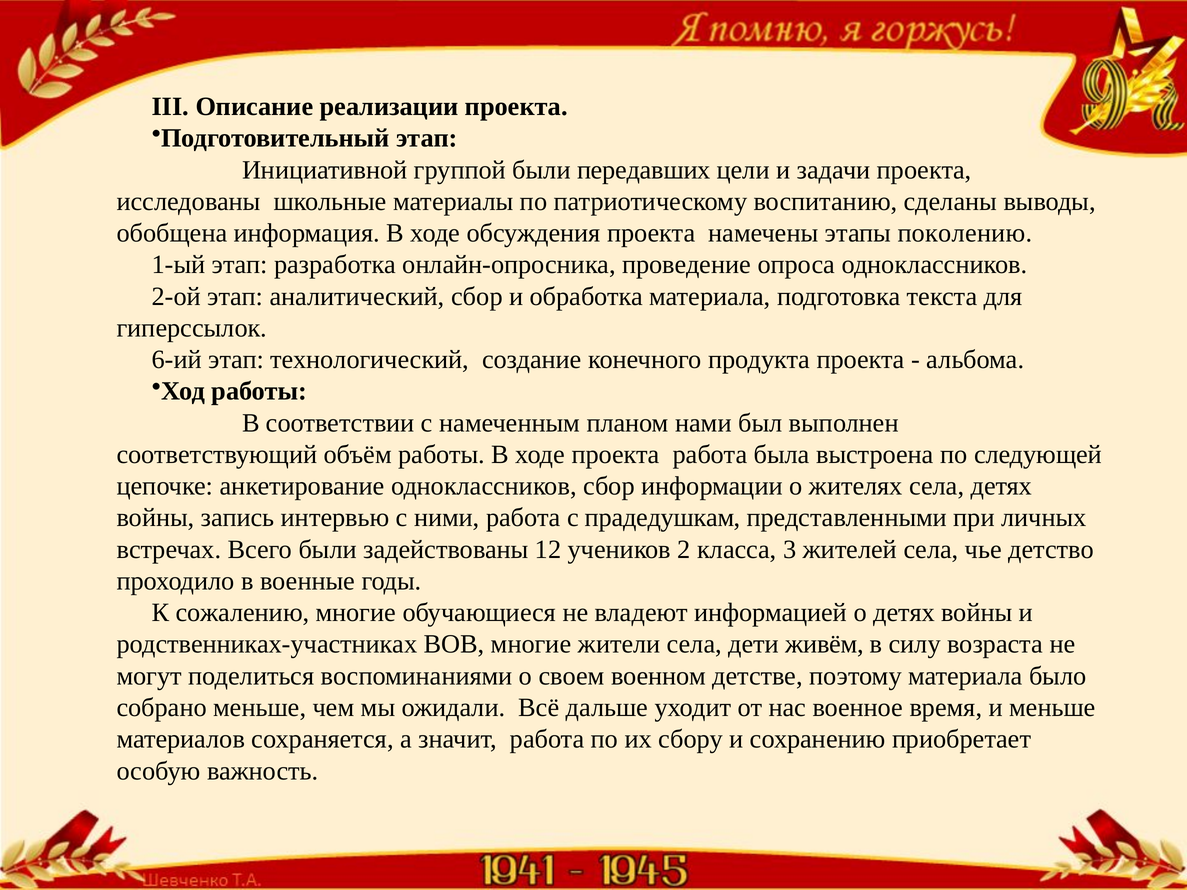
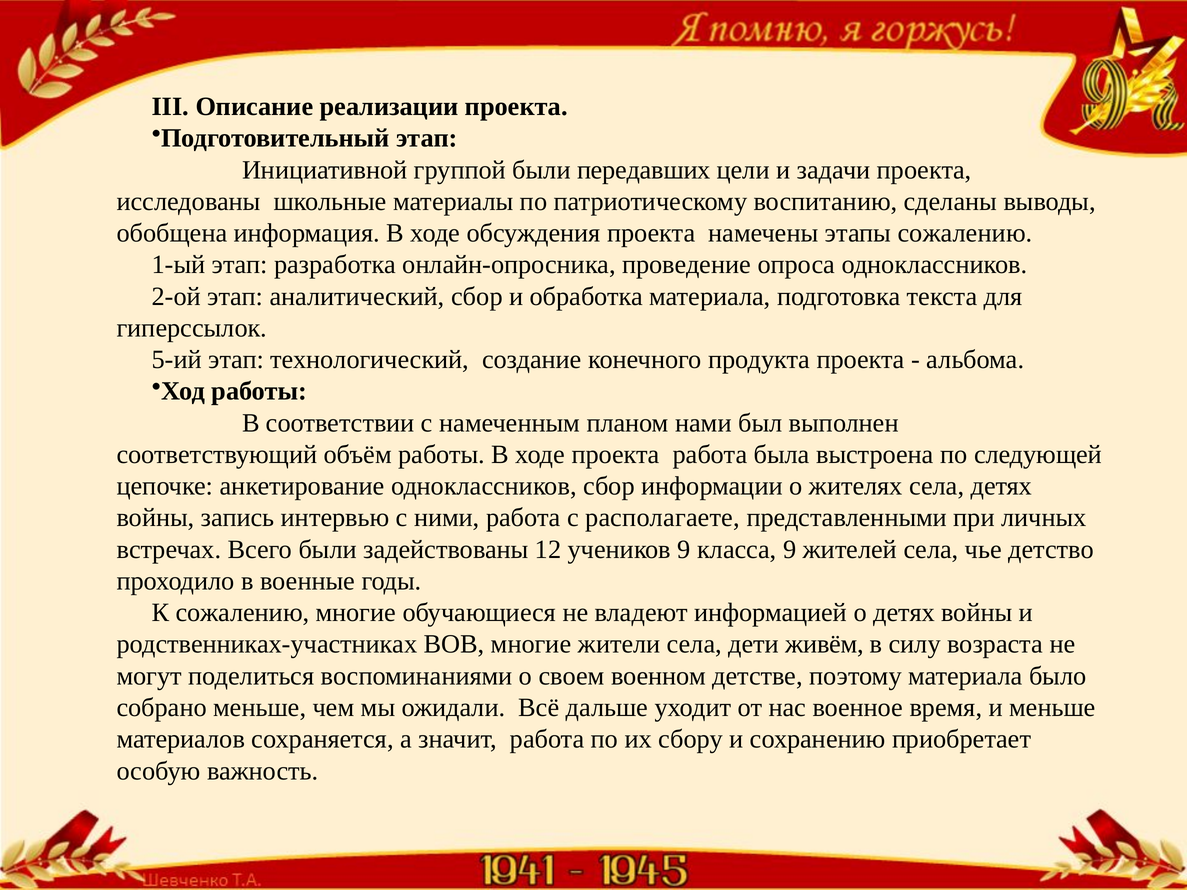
этапы поколению: поколению -> сожалению (965, 233)
6-ий: 6-ий -> 5-ий (177, 360)
прадедушкам: прадедушкам -> располагаете (663, 518)
учеников 2: 2 -> 9 (684, 550)
класса 3: 3 -> 9 (790, 550)
